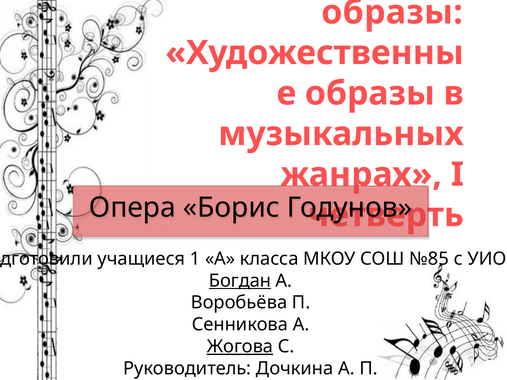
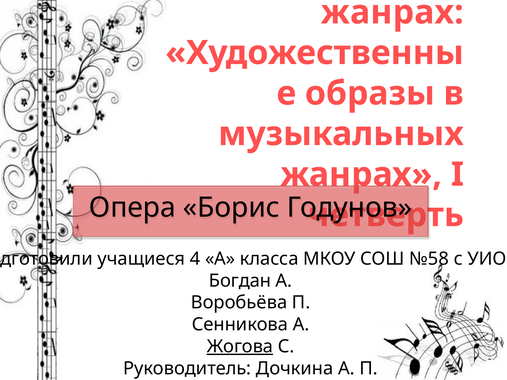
образы: образы -> жанрах (392, 12)
1: 1 -> 4 (195, 259)
№85: №85 -> №58 (429, 259)
Богдан underline: present -> none (240, 281)
